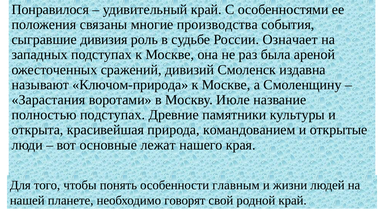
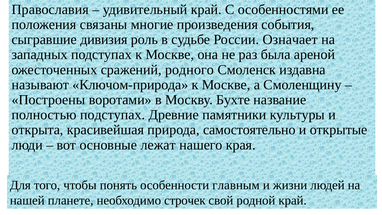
Понравилося: Понравилося -> Православия (50, 9)
производства: производства -> произведения (217, 24)
дивизий: дивизий -> родного (189, 70)
Зарастания: Зарастания -> Построены (48, 100)
Июле: Июле -> Бухте (233, 100)
командованием: командованием -> самостоятельно (249, 130)
говорят: говорят -> строчек (185, 200)
